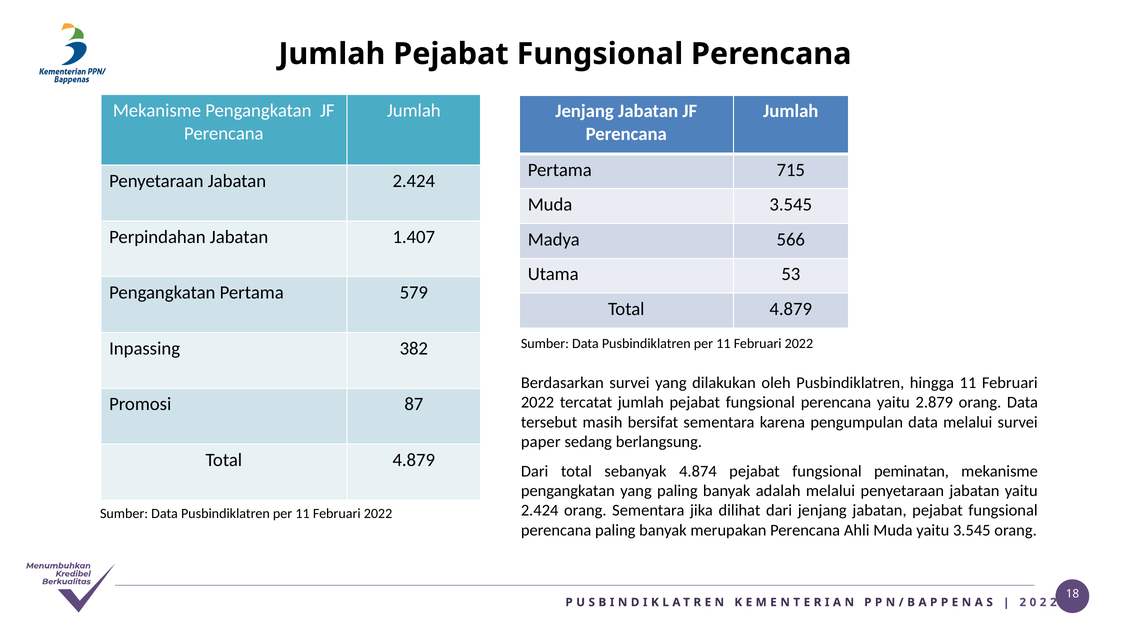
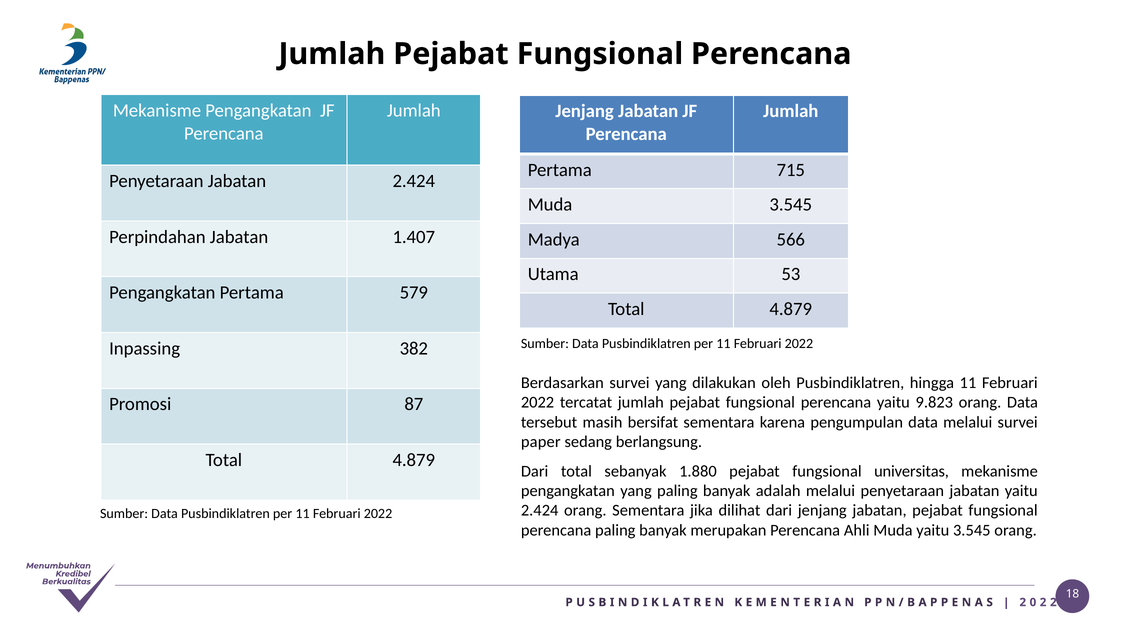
2.879: 2.879 -> 9.823 (934, 402)
4.874: 4.874 -> 1.880 (698, 471)
peminatan: peminatan -> universitas (912, 471)
